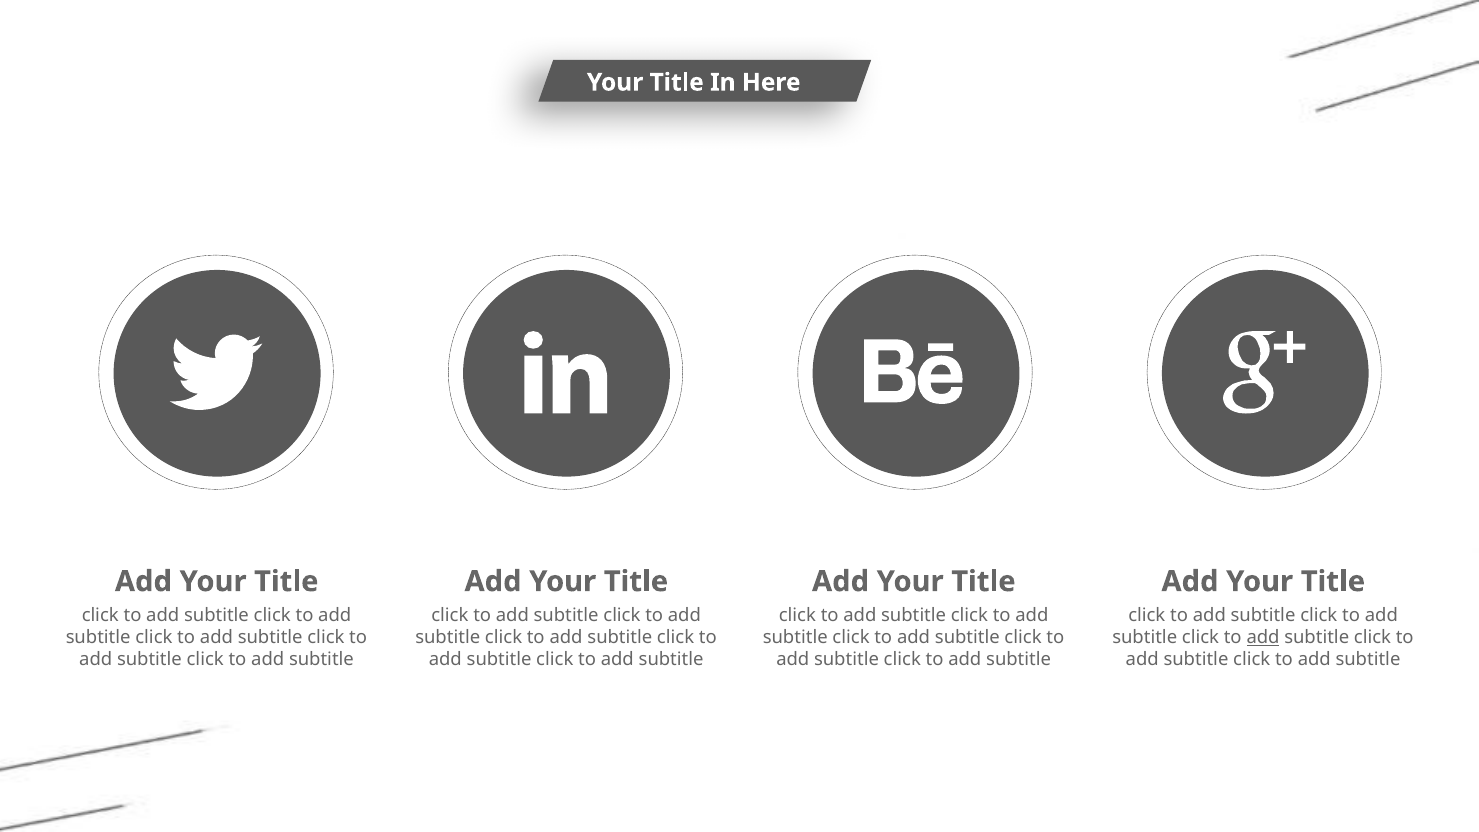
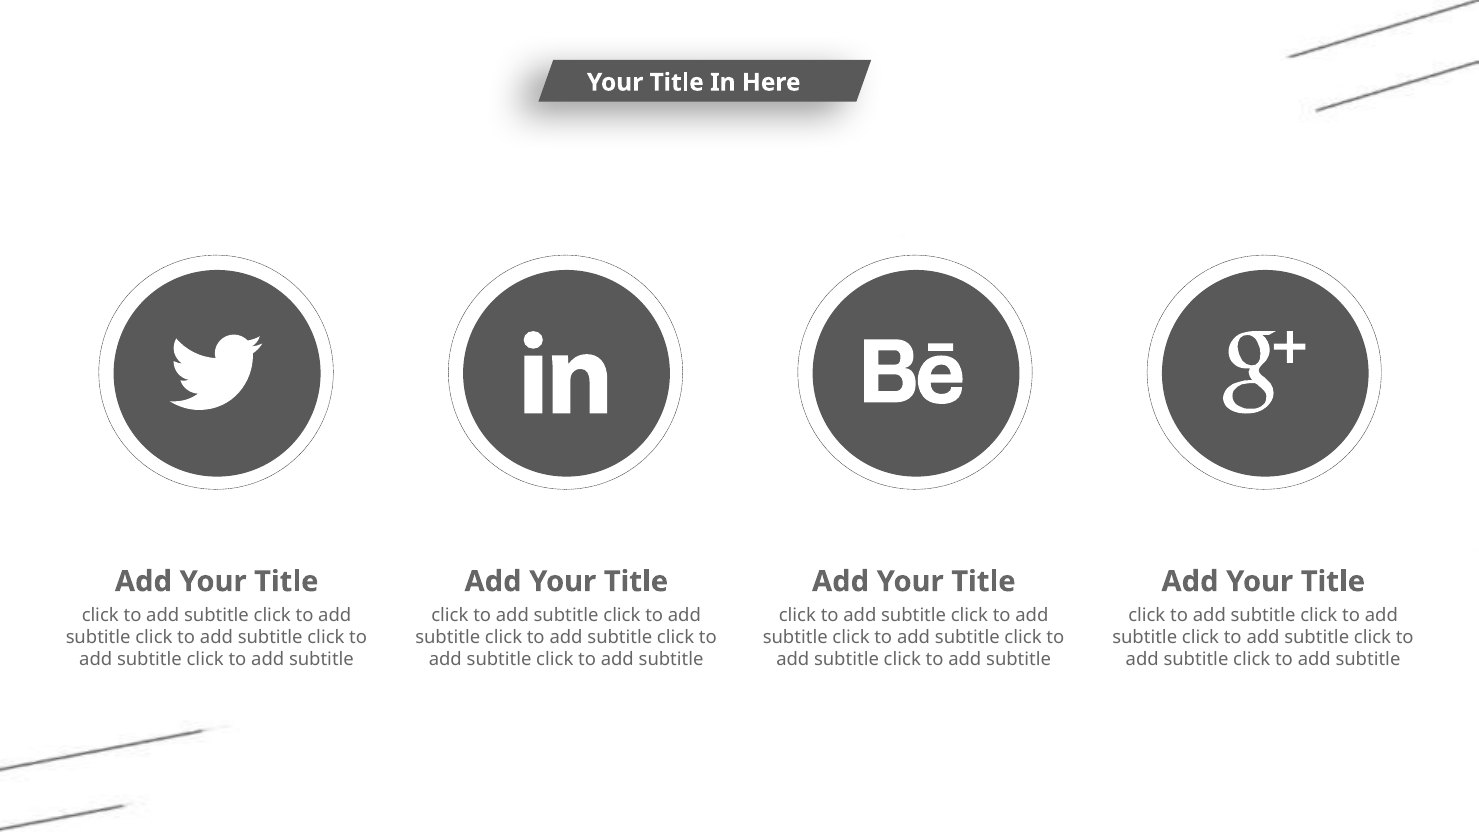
add underline: present -> none (1263, 637)
